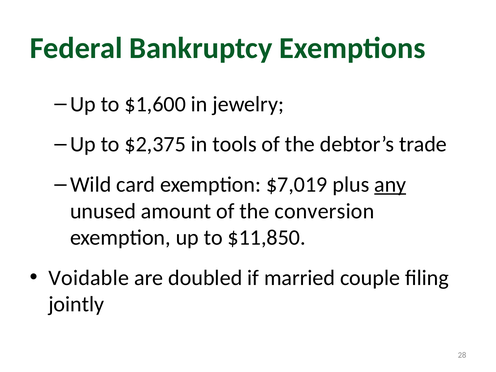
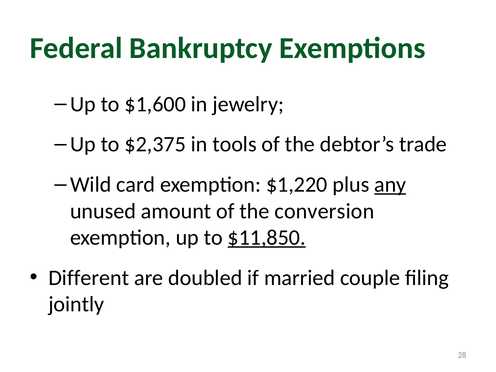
$7,019: $7,019 -> $1,220 (297, 185)
$11,850 underline: none -> present (267, 238)
Voidable: Voidable -> Different (89, 278)
